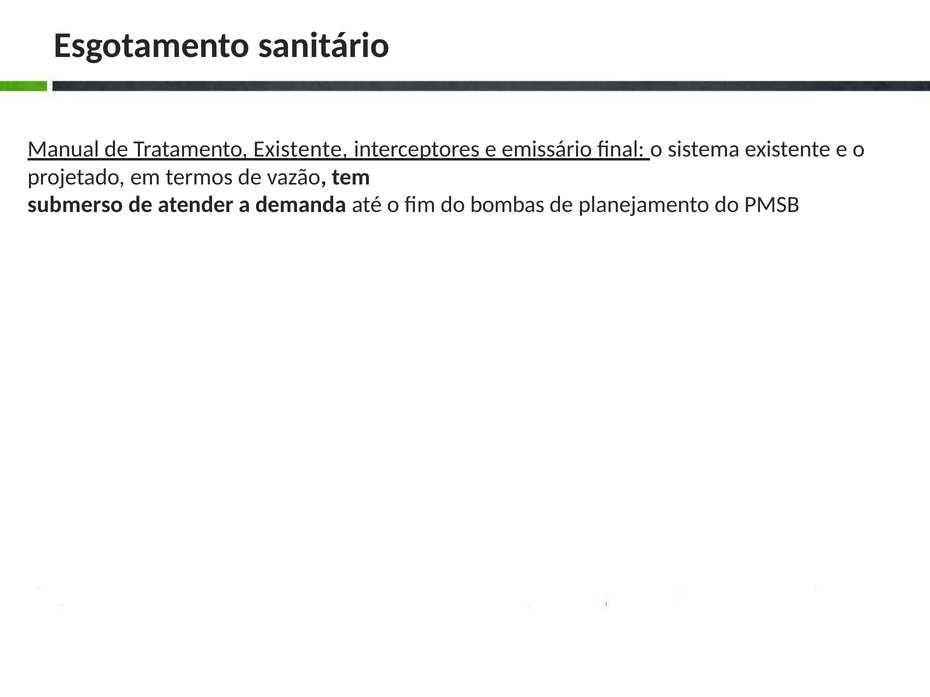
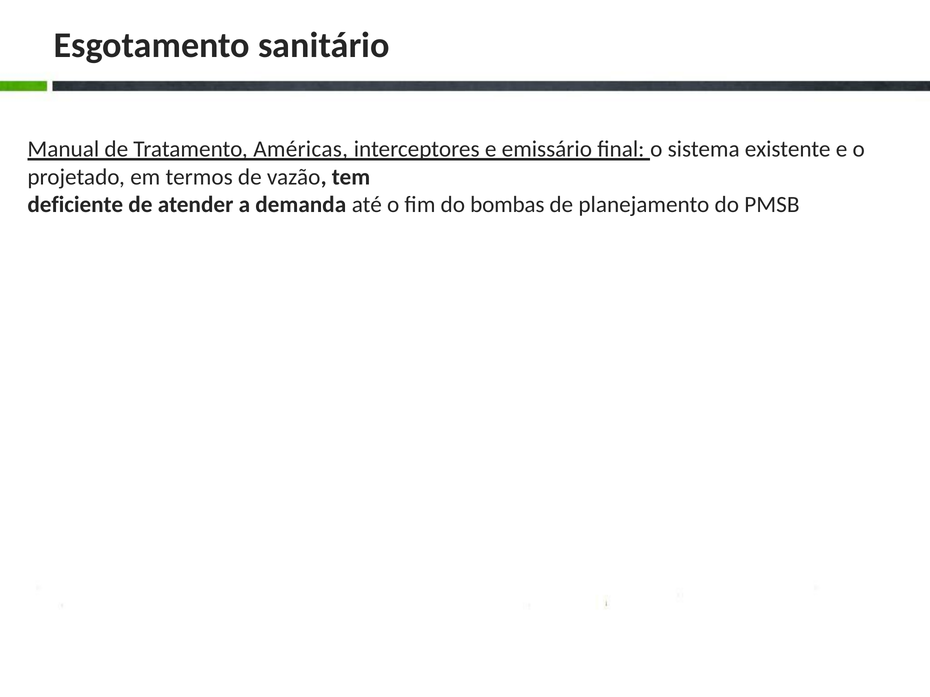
Tratamento Existente: Existente -> Américas (301, 149)
submerso: submerso -> deficiente (75, 205)
